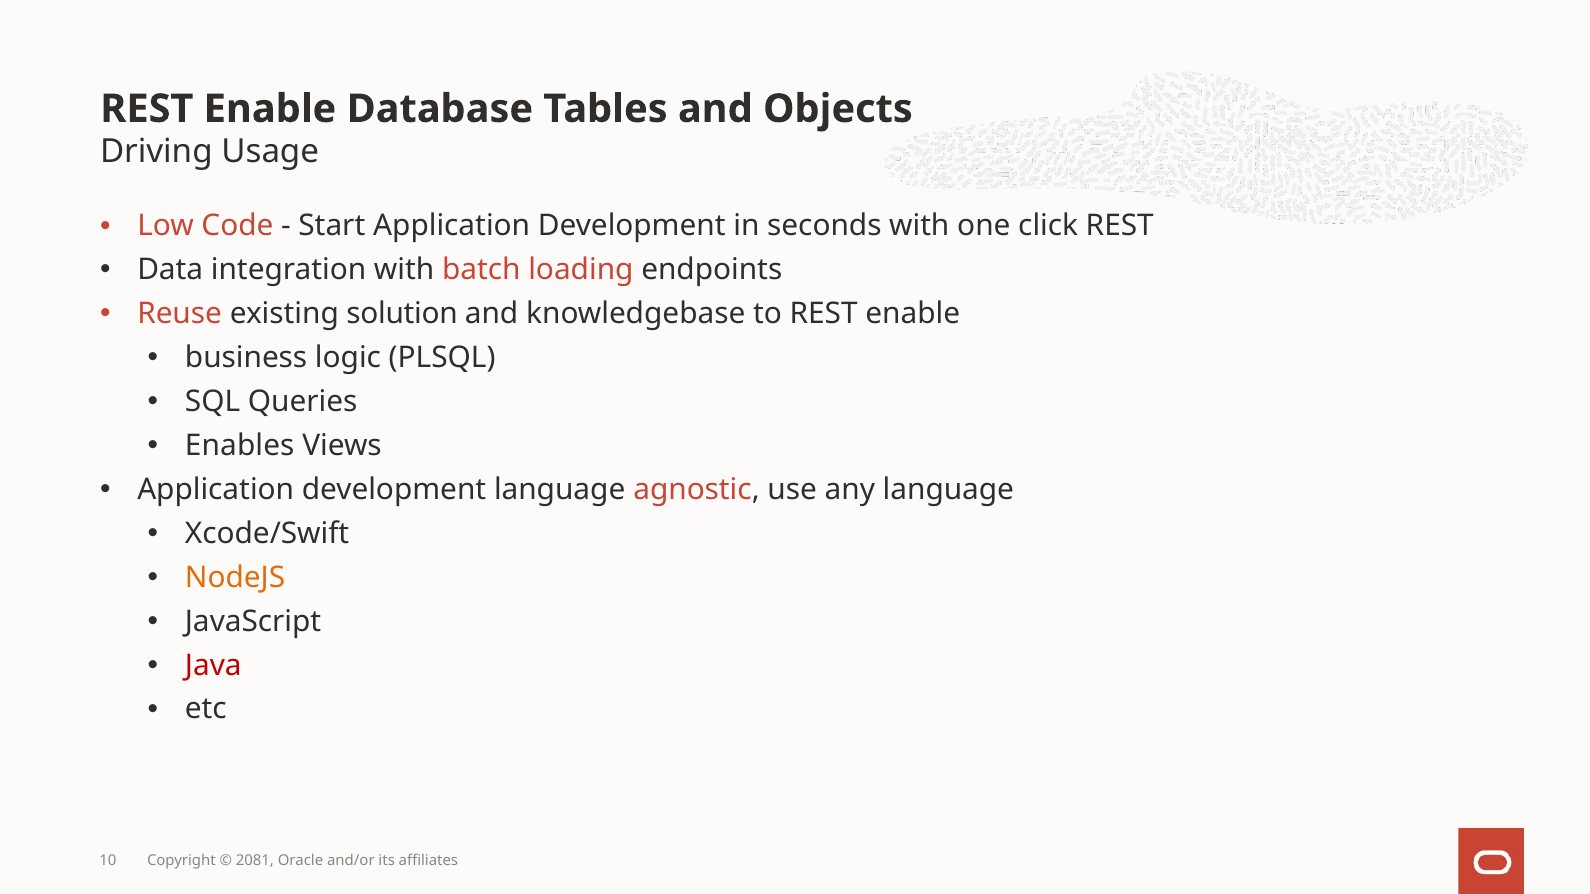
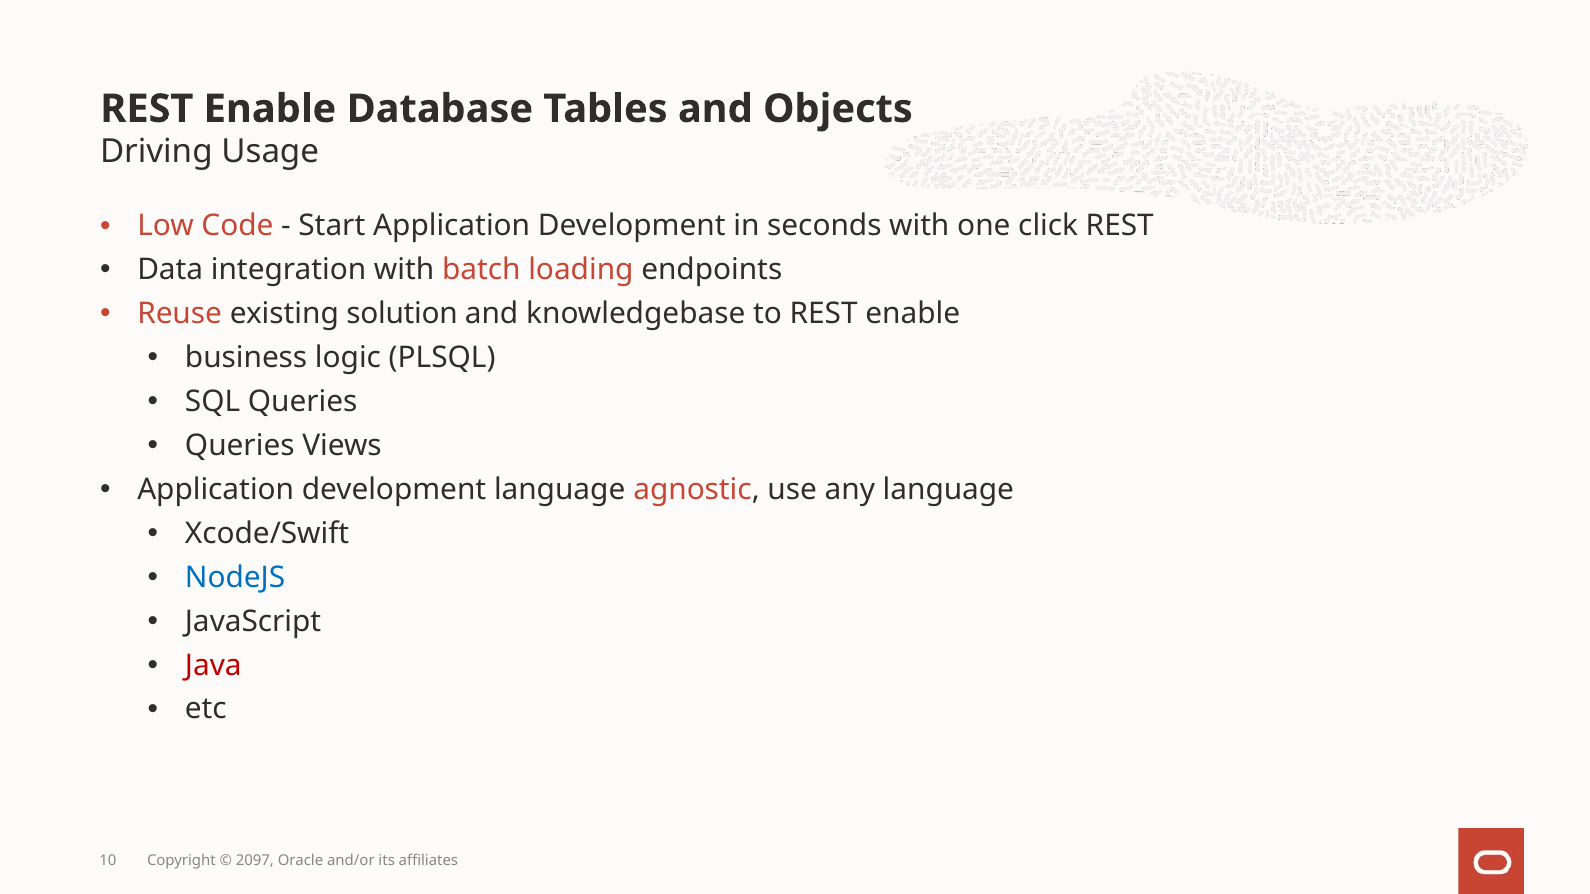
Enables: Enables -> Queries (240, 446)
NodeJS colour: orange -> blue (235, 578)
2081: 2081 -> 2097 (255, 861)
